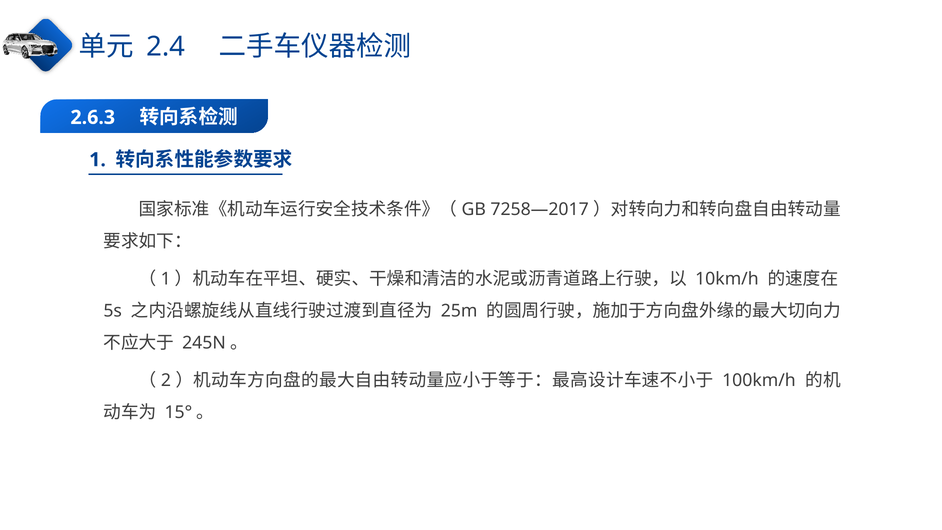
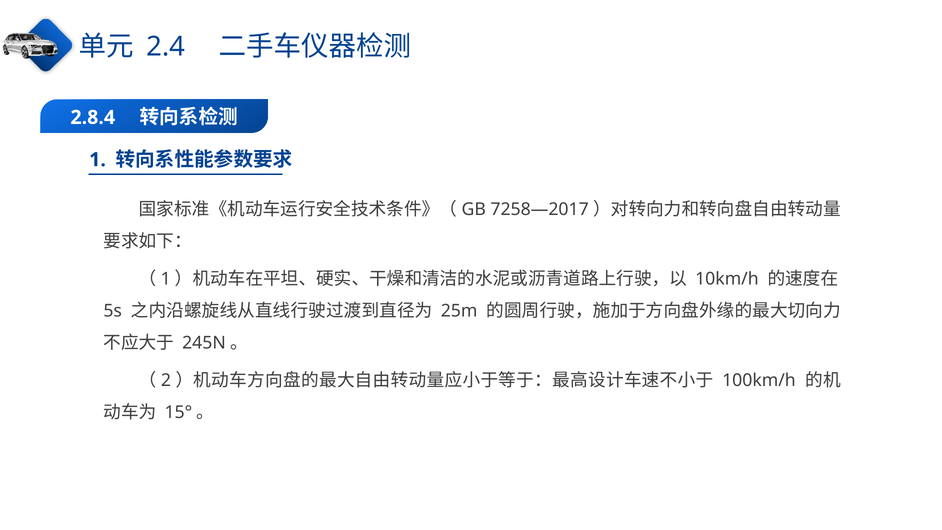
2.6.3: 2.6.3 -> 2.8.4 (93, 117)
